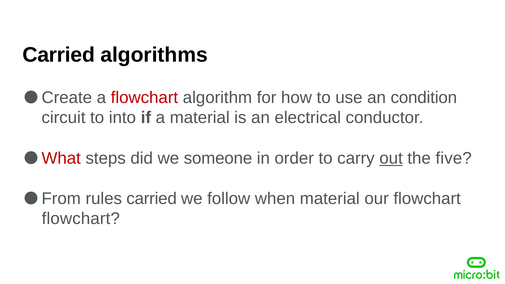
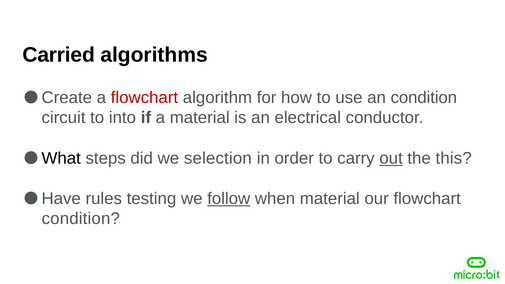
What colour: red -> black (61, 158)
someone: someone -> selection (218, 158)
five: five -> this (454, 158)
From: From -> Have (61, 199)
rules carried: carried -> testing (151, 199)
follow underline: none -> present (229, 199)
flowchart: flowchart -> condition (81, 219)
